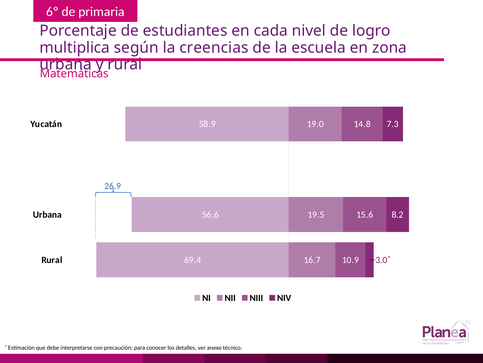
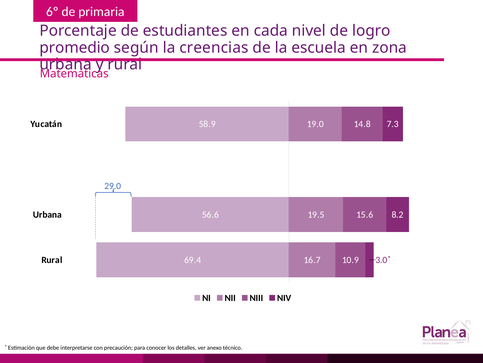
multiplica: multiplica -> promedio (75, 47)
26.9: 26.9 -> 29.0 (113, 186)
